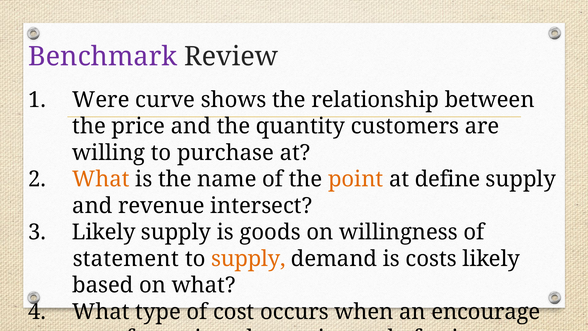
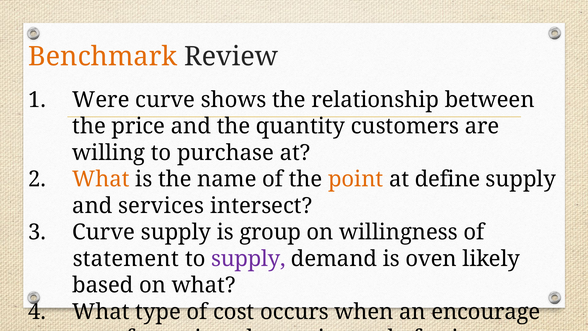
Benchmark colour: purple -> orange (103, 57)
revenue: revenue -> services (161, 206)
Likely: Likely -> Curve (104, 232)
goods: goods -> group (270, 232)
supply colour: orange -> purple (248, 259)
costs: costs -> oven (431, 259)
